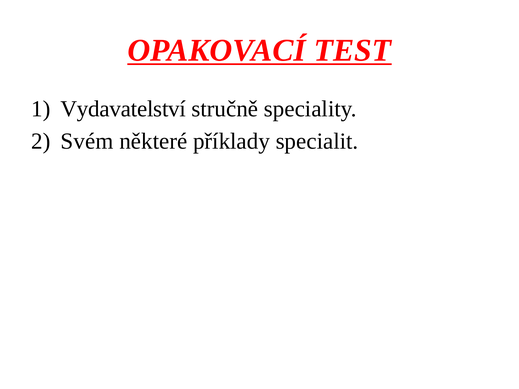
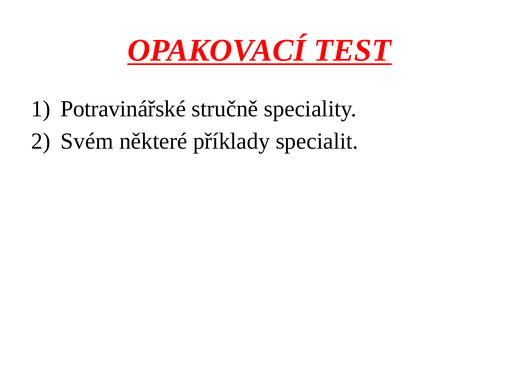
Vydavatelství: Vydavatelství -> Potravinářské (123, 109)
